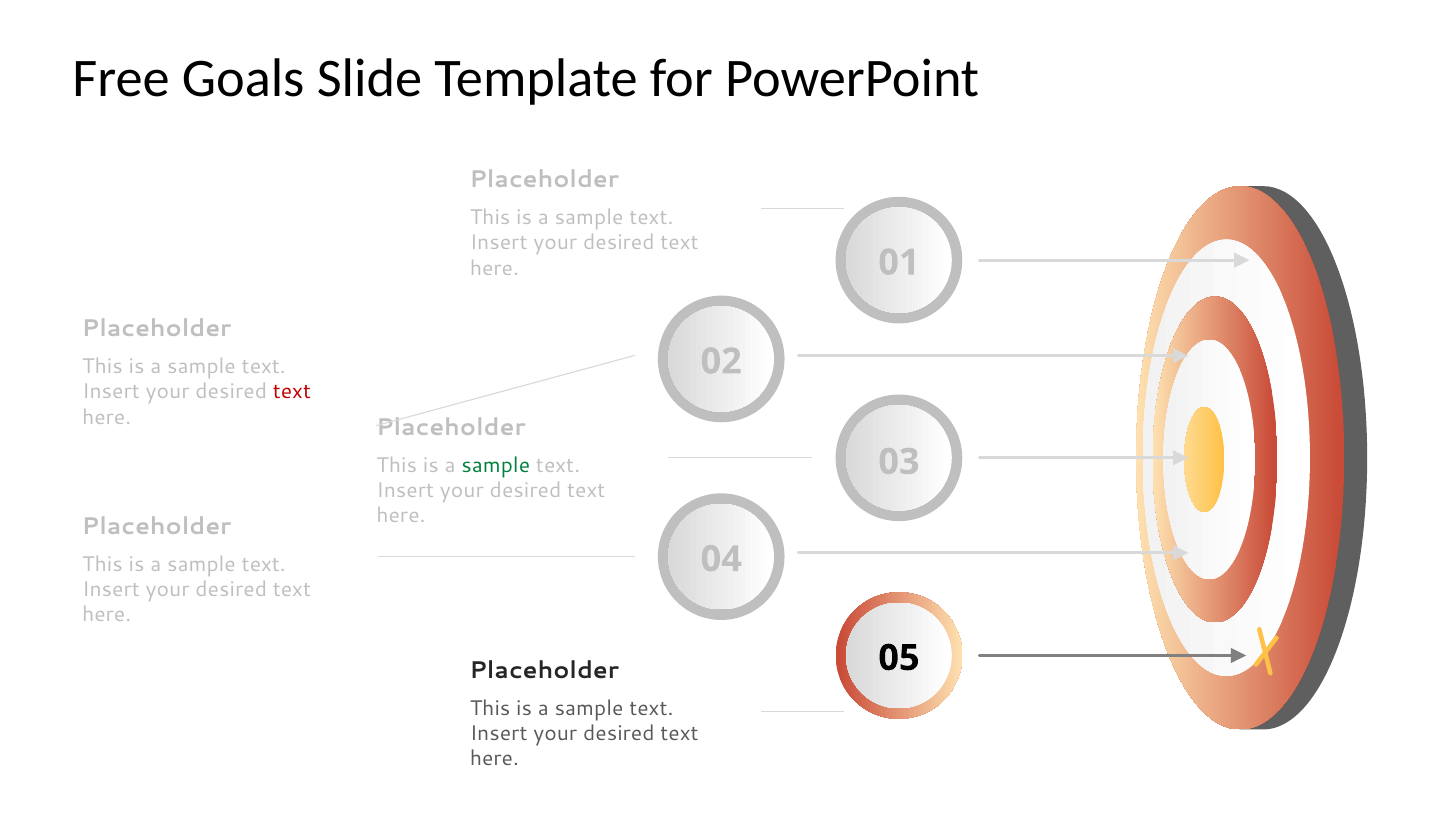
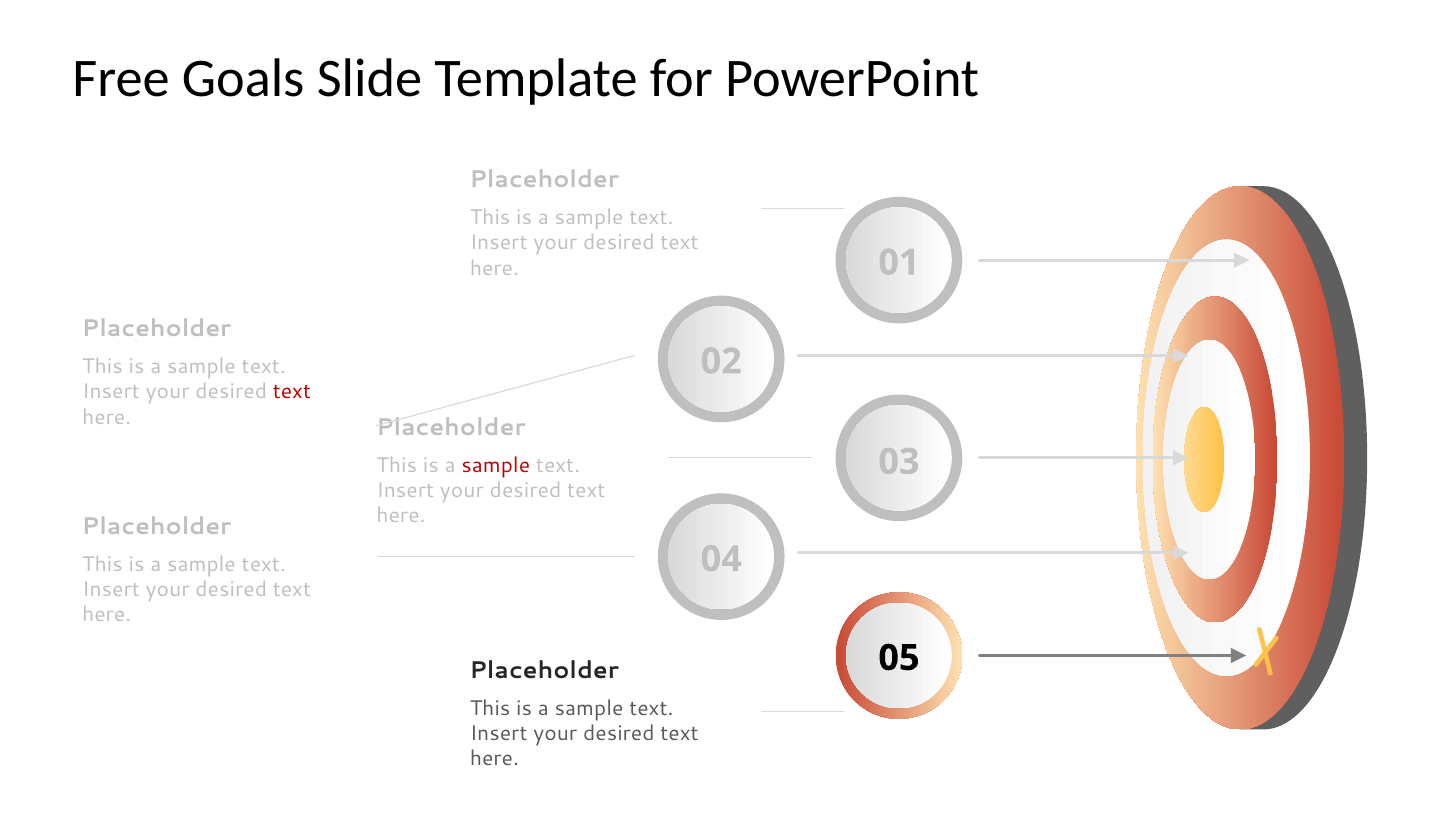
sample colour: green -> red (496, 465)
